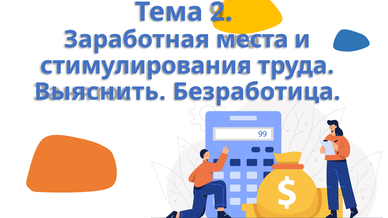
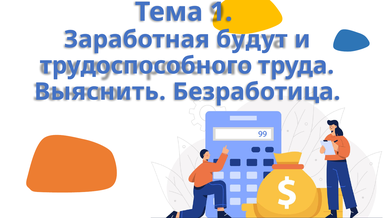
2: 2 -> 1 (221, 12)
места: места -> будут (252, 39)
стимулирования: стимулирования -> трудоспособного (146, 66)
